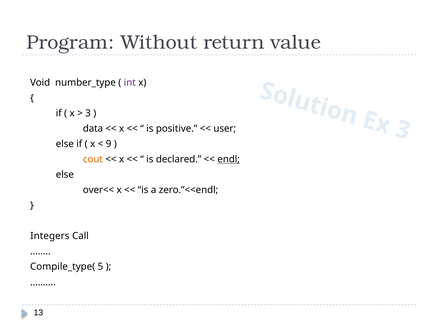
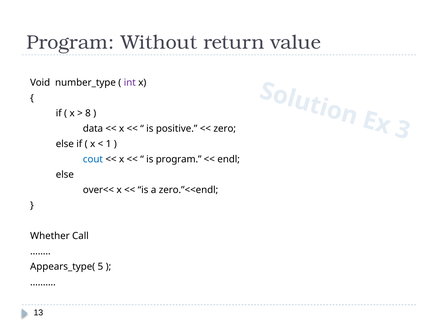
3: 3 -> 8 (88, 113)
user: user -> zero (225, 128)
9: 9 -> 1 (109, 144)
cout colour: orange -> blue (93, 159)
is declared: declared -> program (179, 159)
endl underline: present -> none (229, 159)
Integers: Integers -> Whether (50, 236)
Compile_type(: Compile_type( -> Appears_type( (63, 266)
